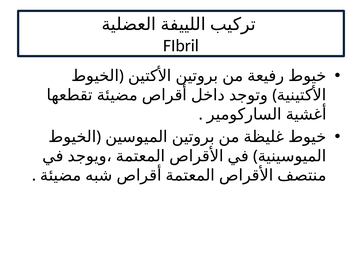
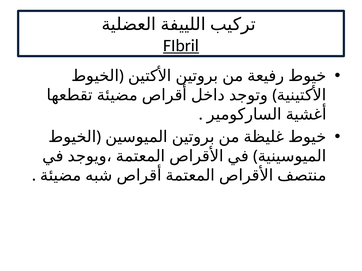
FIbril underline: none -> present (181, 46)
